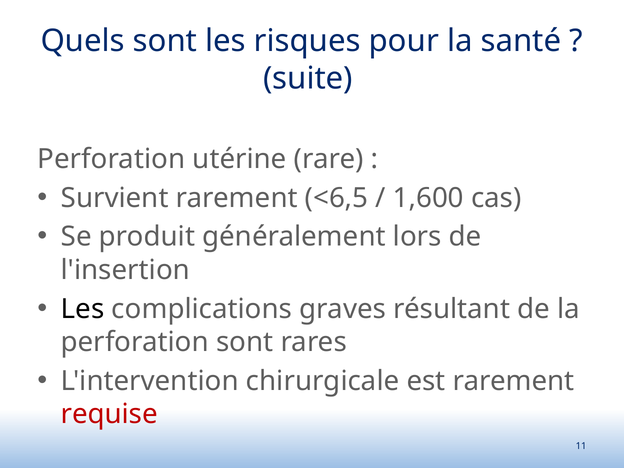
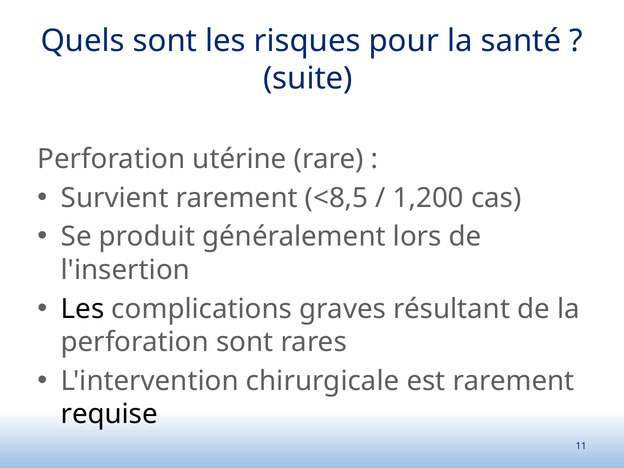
<6,5: <6,5 -> <8,5 (337, 198)
1,600: 1,600 -> 1,200 (428, 198)
requise colour: red -> black (109, 414)
